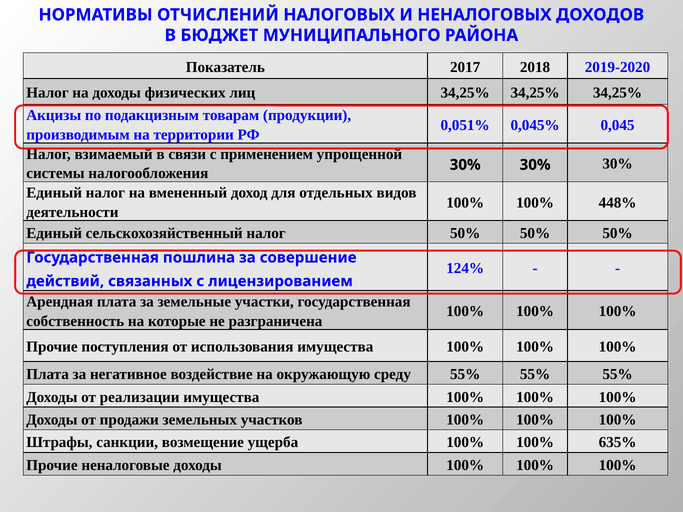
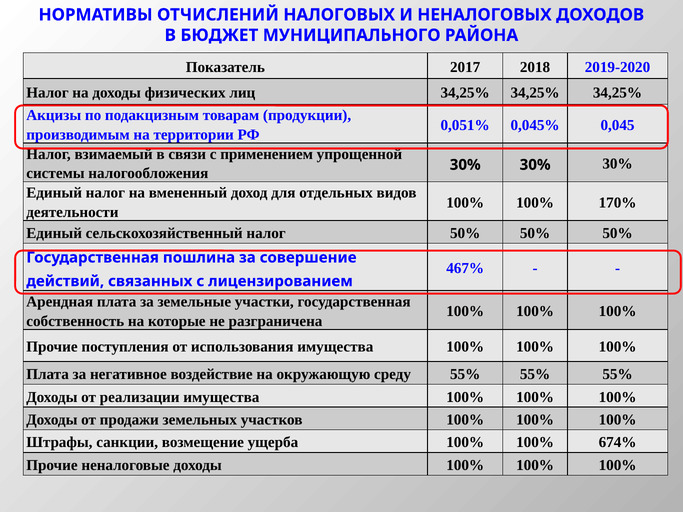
448%: 448% -> 170% (618, 203)
124%: 124% -> 467% (465, 268)
635%: 635% -> 674% (618, 443)
